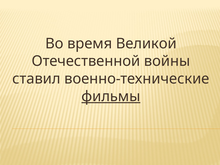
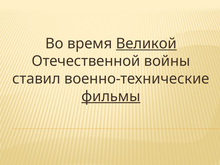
Великой underline: none -> present (146, 44)
